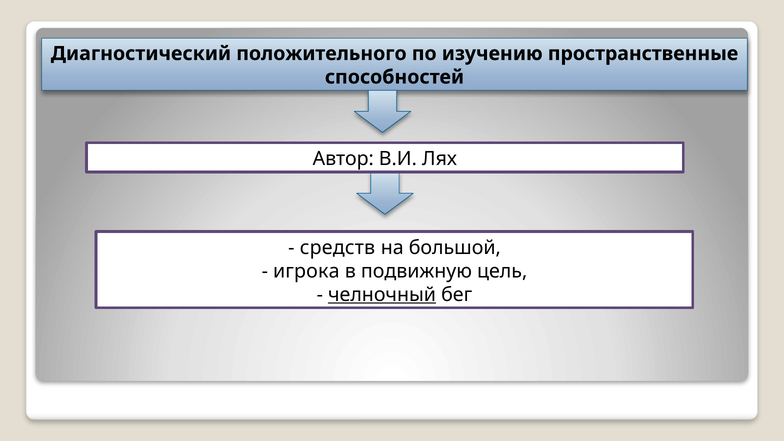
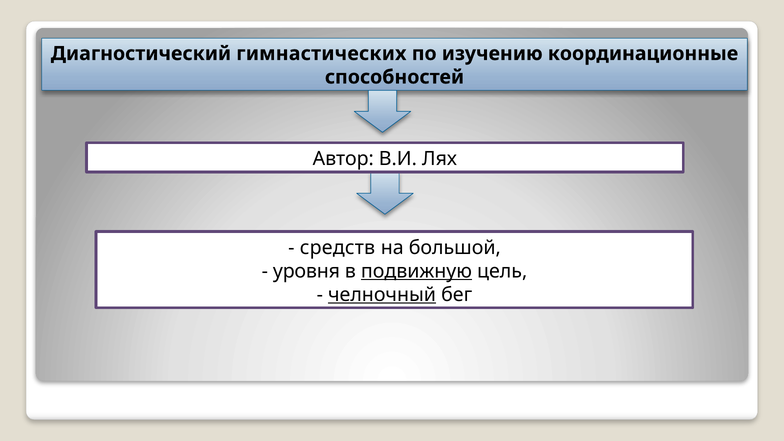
положительного: положительного -> гимнастических (321, 54)
пространственные: пространственные -> координационные (643, 54)
игрока: игрока -> уровня (306, 271)
подвижную underline: none -> present (416, 271)
